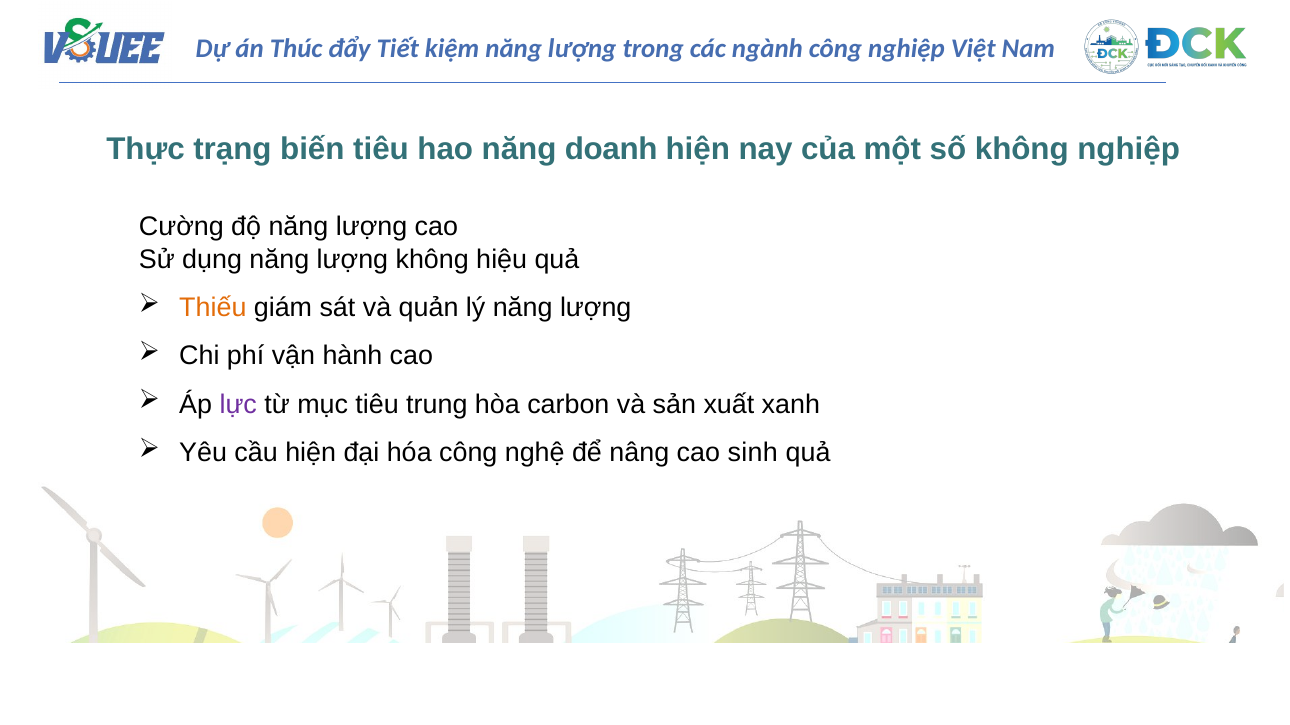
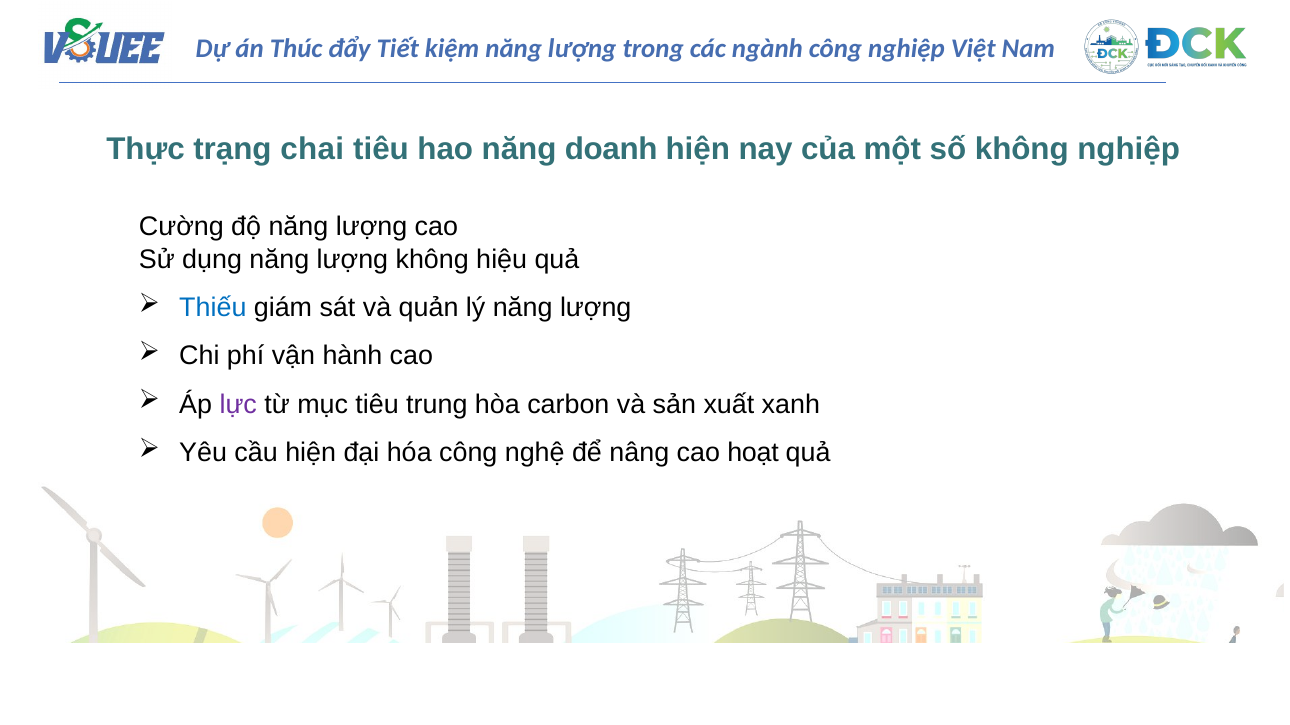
biến: biến -> chai (312, 149)
Thiếu colour: orange -> blue (213, 308)
sinh: sinh -> hoạt (753, 453)
